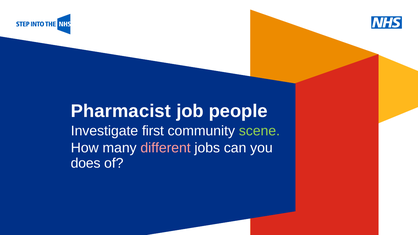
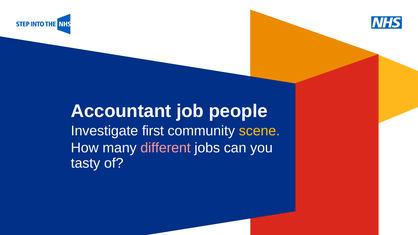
Pharmacist: Pharmacist -> Accountant (121, 111)
scene colour: light green -> yellow (259, 131)
does: does -> tasty (86, 163)
